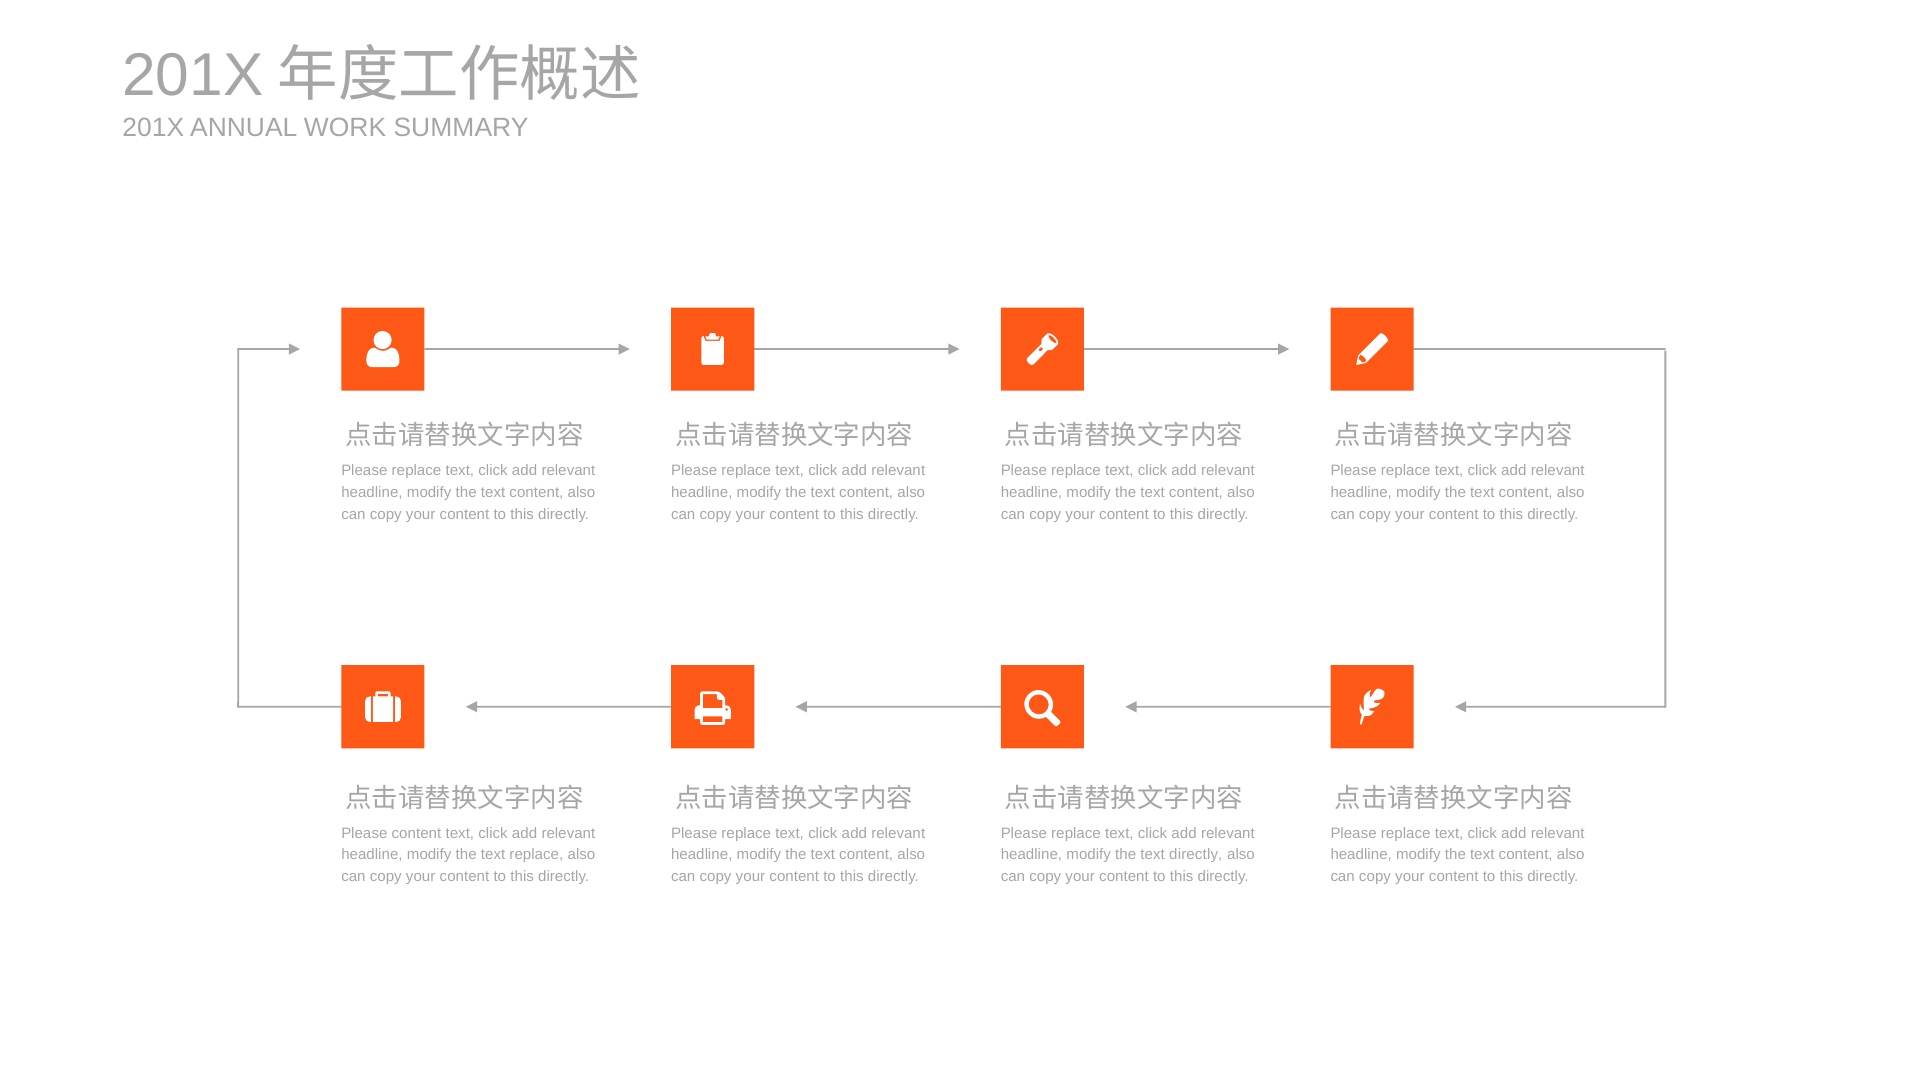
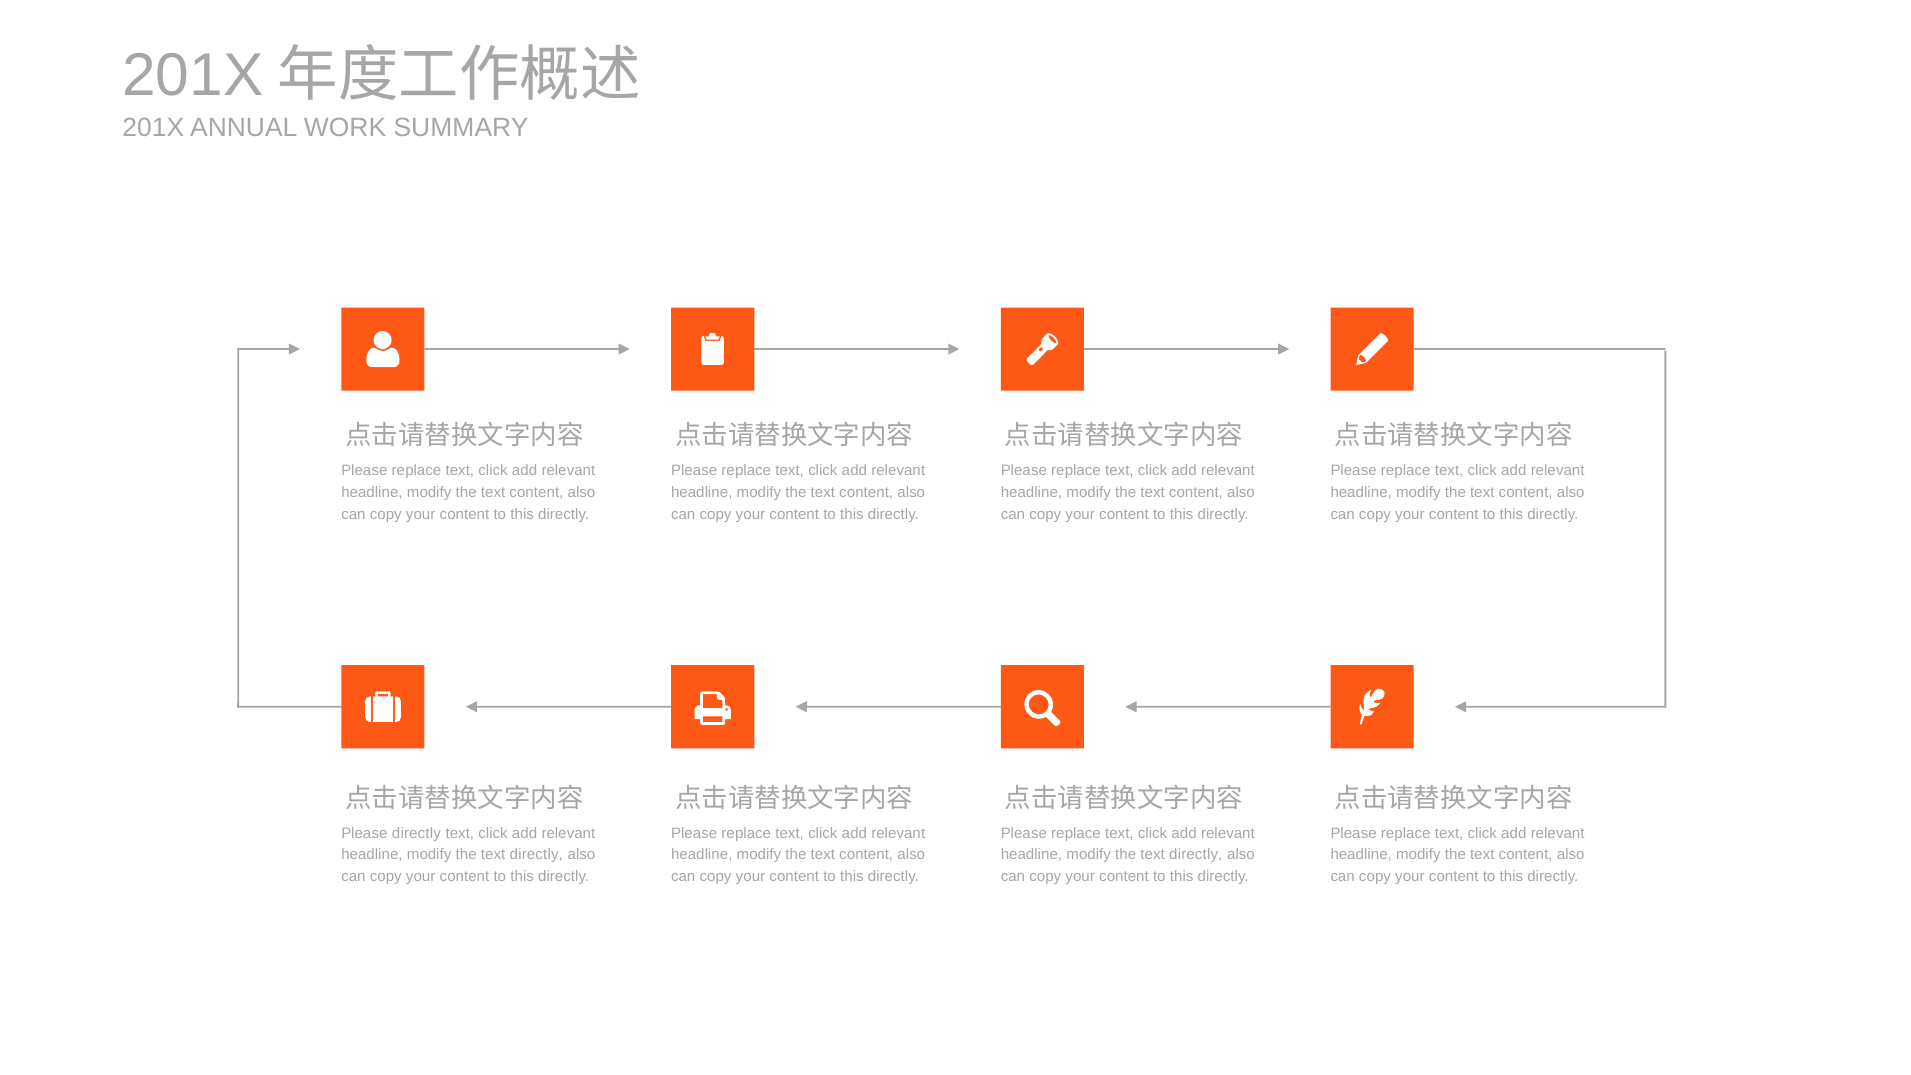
Please content: content -> directly (416, 833)
replace: replace -> directly (536, 855)
